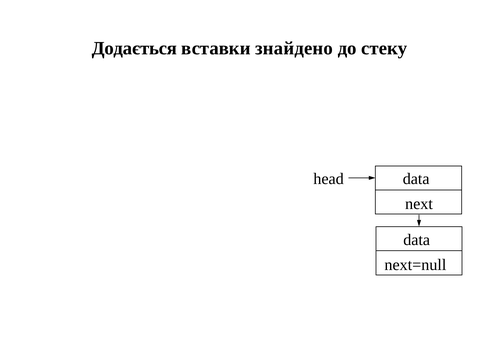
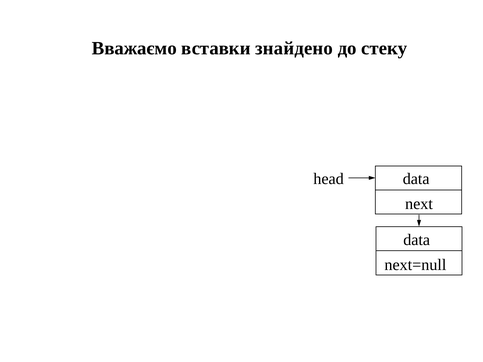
Додається: Додається -> Вважаємо (134, 48)
